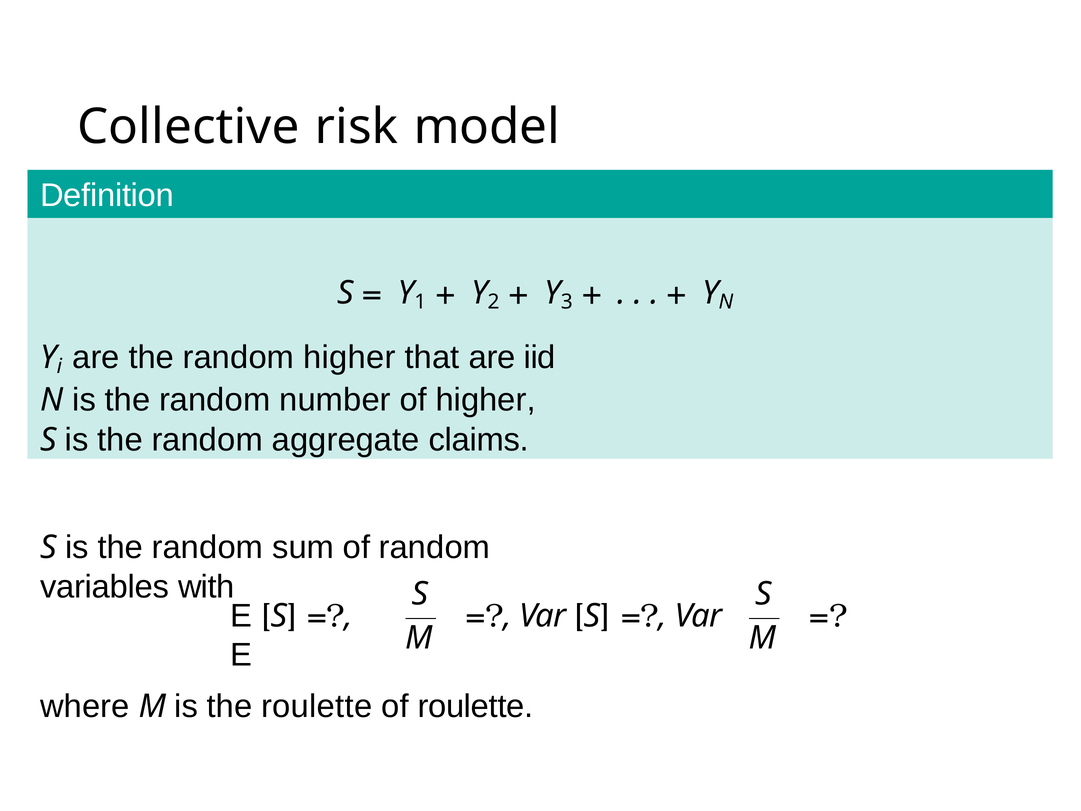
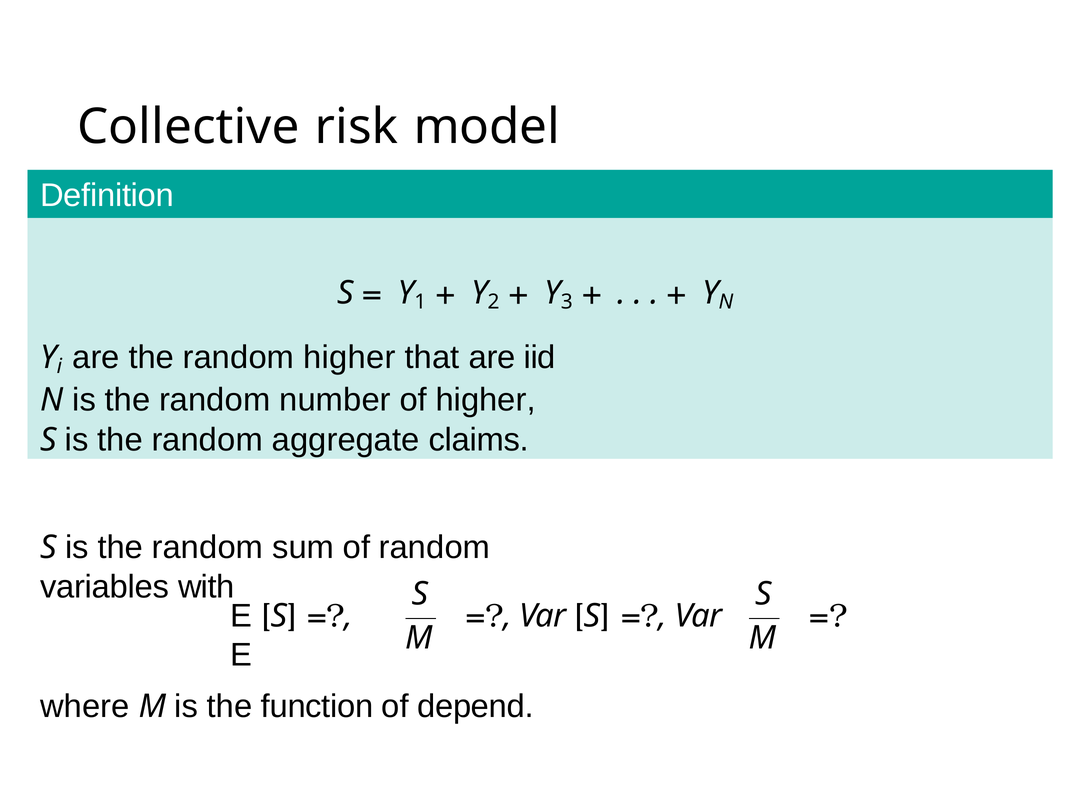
the roulette: roulette -> function (317, 707)
of roulette: roulette -> depend (475, 707)
